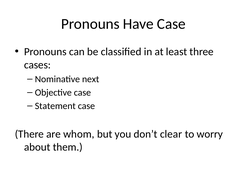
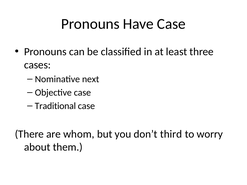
Statement: Statement -> Traditional (55, 106)
clear: clear -> third (171, 134)
